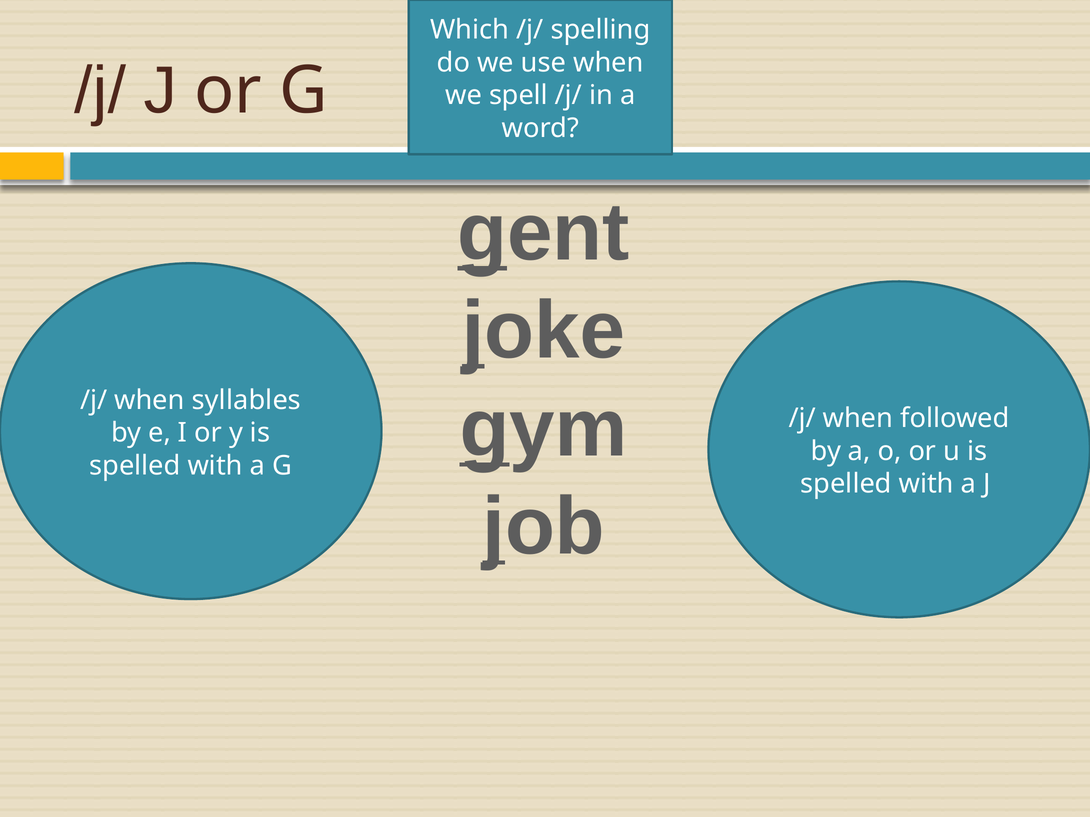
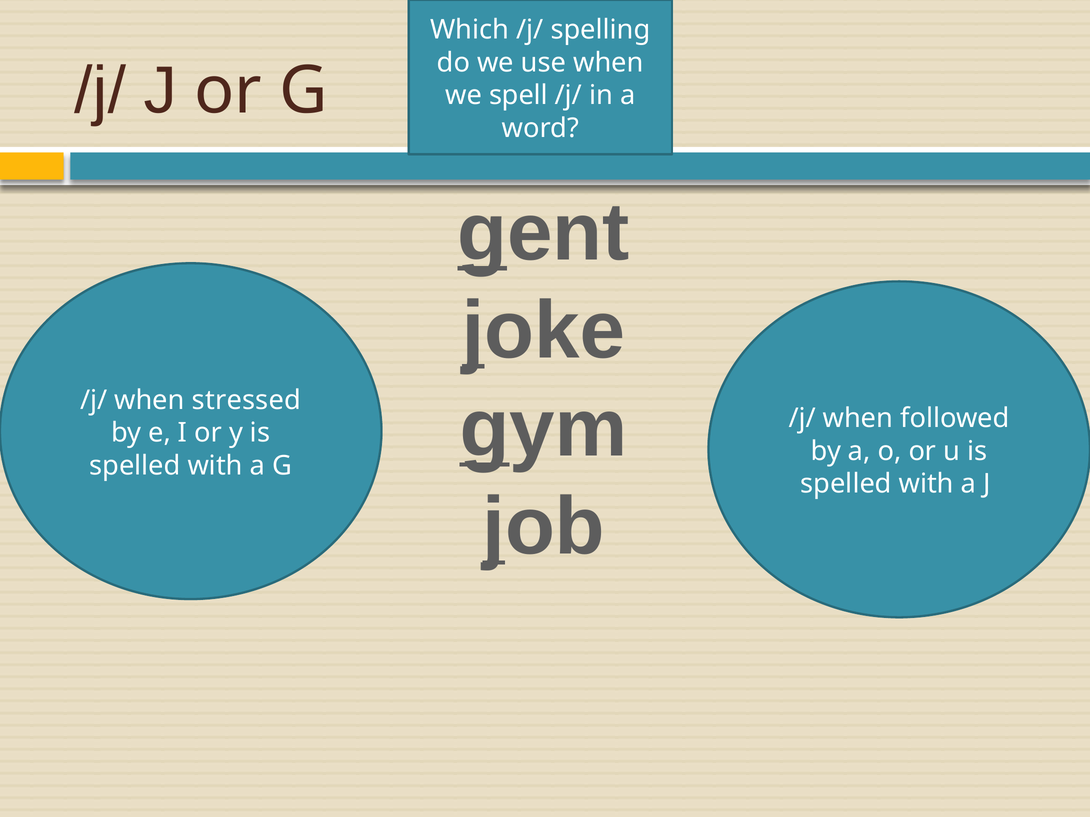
syllables: syllables -> stressed (246, 401)
